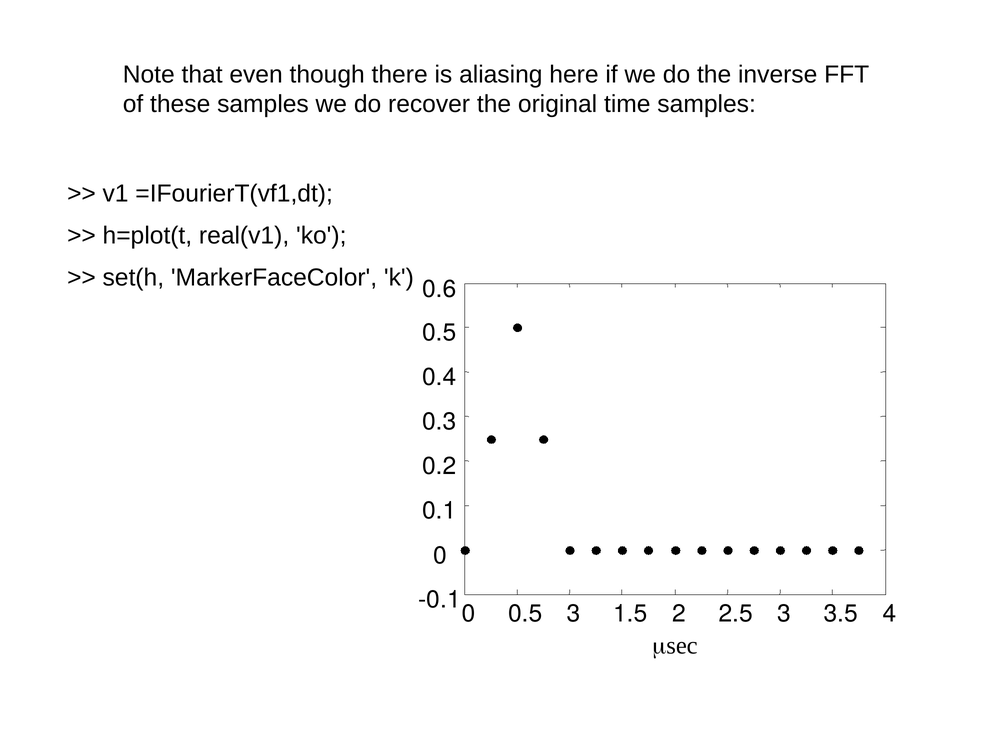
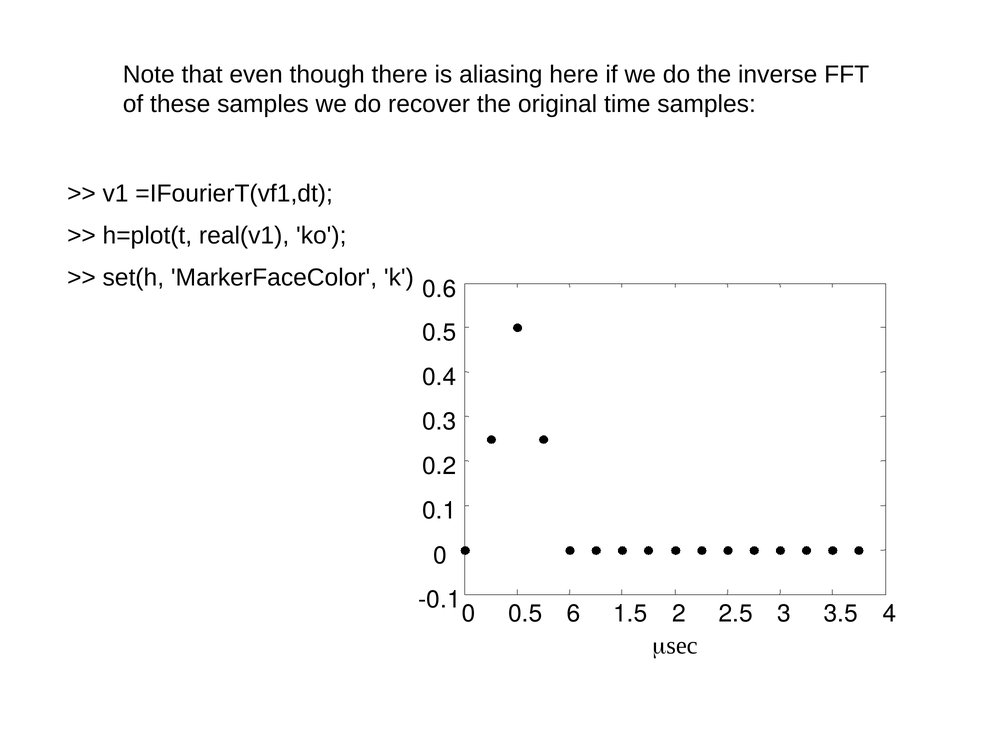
0.5 3: 3 -> 6 (573, 613)
